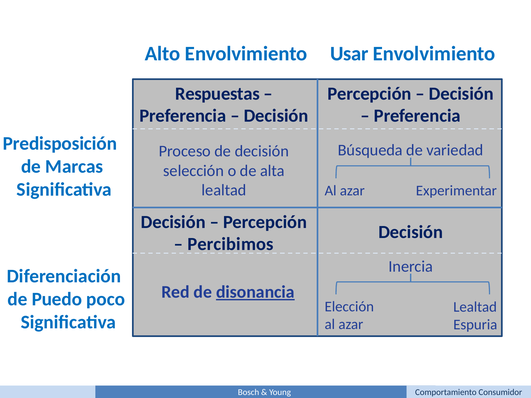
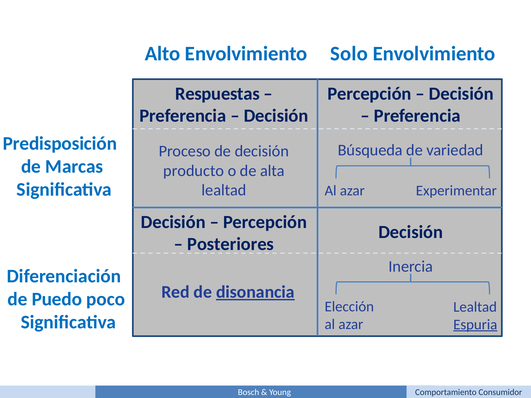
Usar: Usar -> Solo (349, 54)
selección: selección -> producto (194, 171)
Percibimos: Percibimos -> Posteriores (231, 244)
Espuria underline: none -> present (475, 325)
